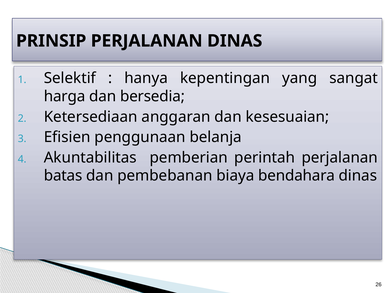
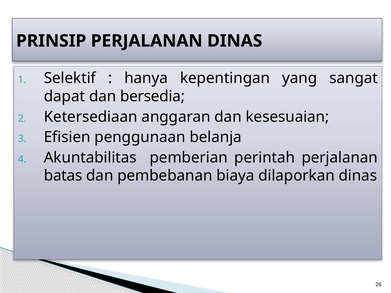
harga: harga -> dapat (64, 97)
bendahara: bendahara -> dilaporkan (297, 176)
